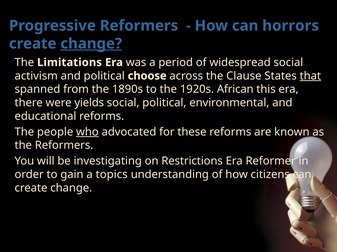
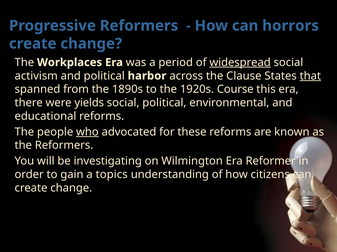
change underline: present -> none (91, 44)
Limitations: Limitations -> Workplaces (70, 63)
widespread underline: none -> present (240, 63)
choose: choose -> harbor (147, 76)
African: African -> Course (235, 90)
Restrictions: Restrictions -> Wilmington (192, 161)
